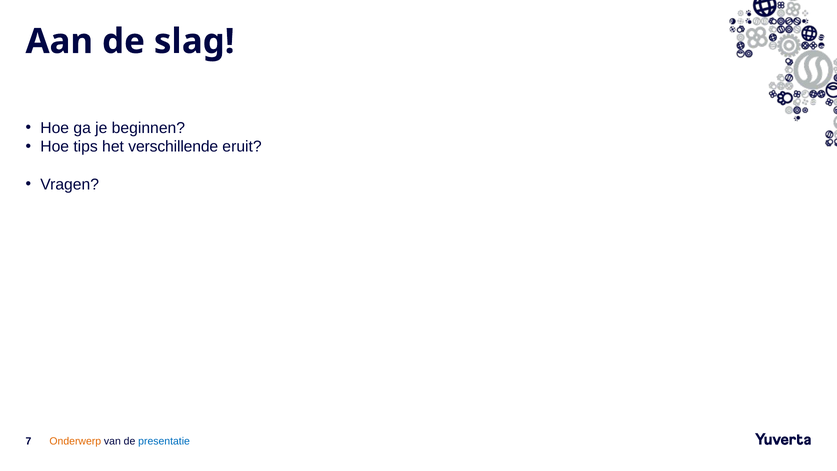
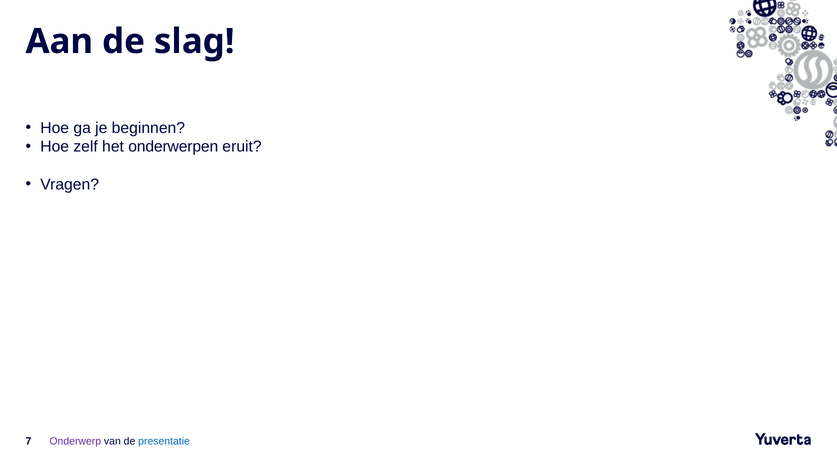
tips: tips -> zelf (86, 147)
verschillende: verschillende -> onderwerpen (173, 147)
Onderwerp colour: orange -> purple (75, 441)
